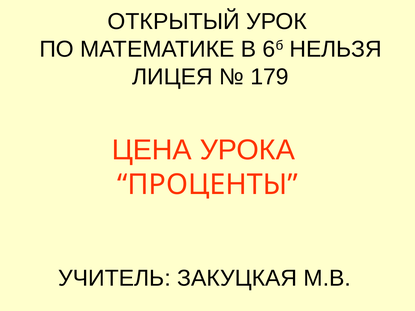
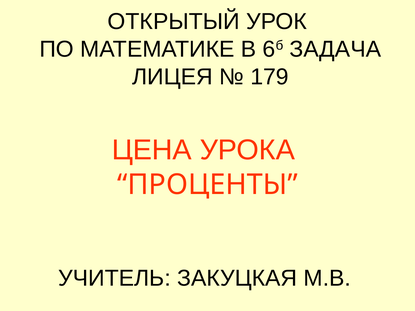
НЕЛЬЗЯ: НЕЛЬЗЯ -> ЗАДАЧА (335, 49)
